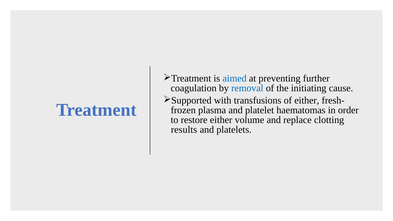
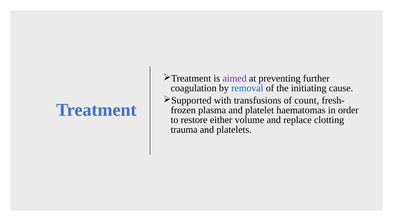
aimed colour: blue -> purple (235, 78)
of either: either -> count (307, 100)
results: results -> trauma (184, 130)
